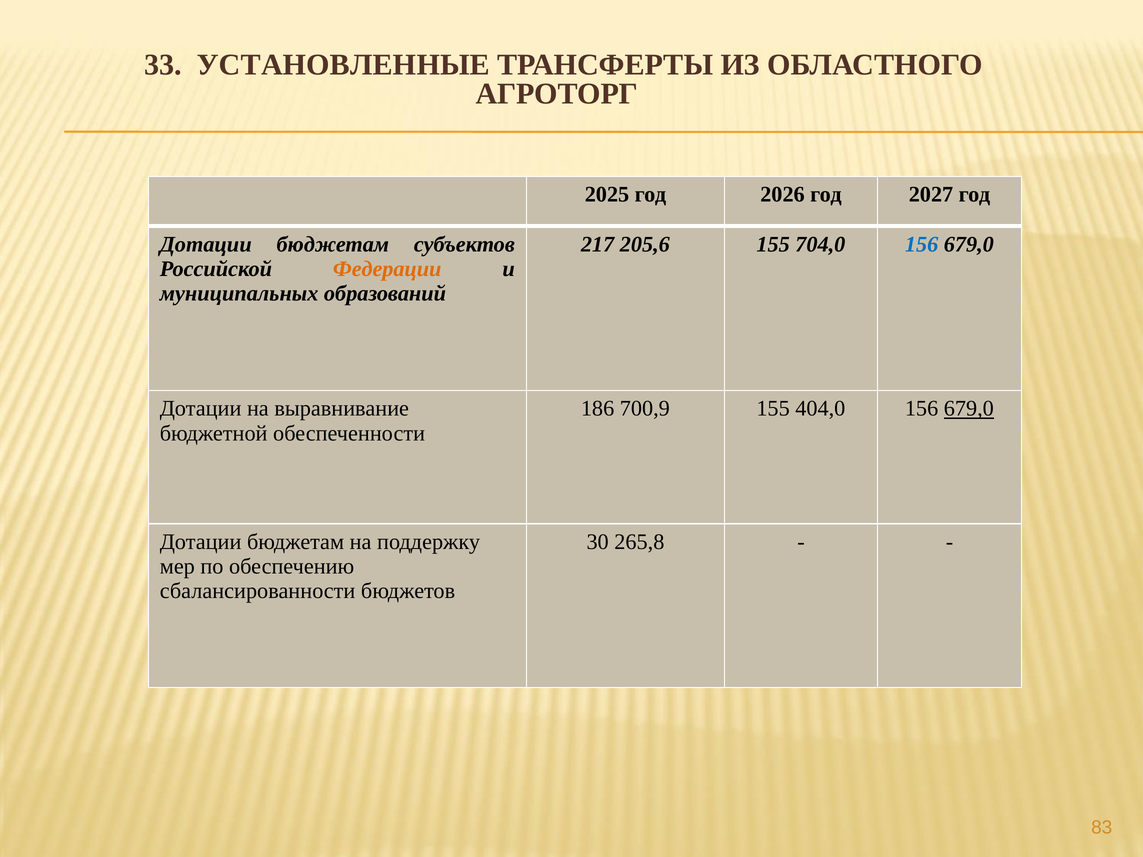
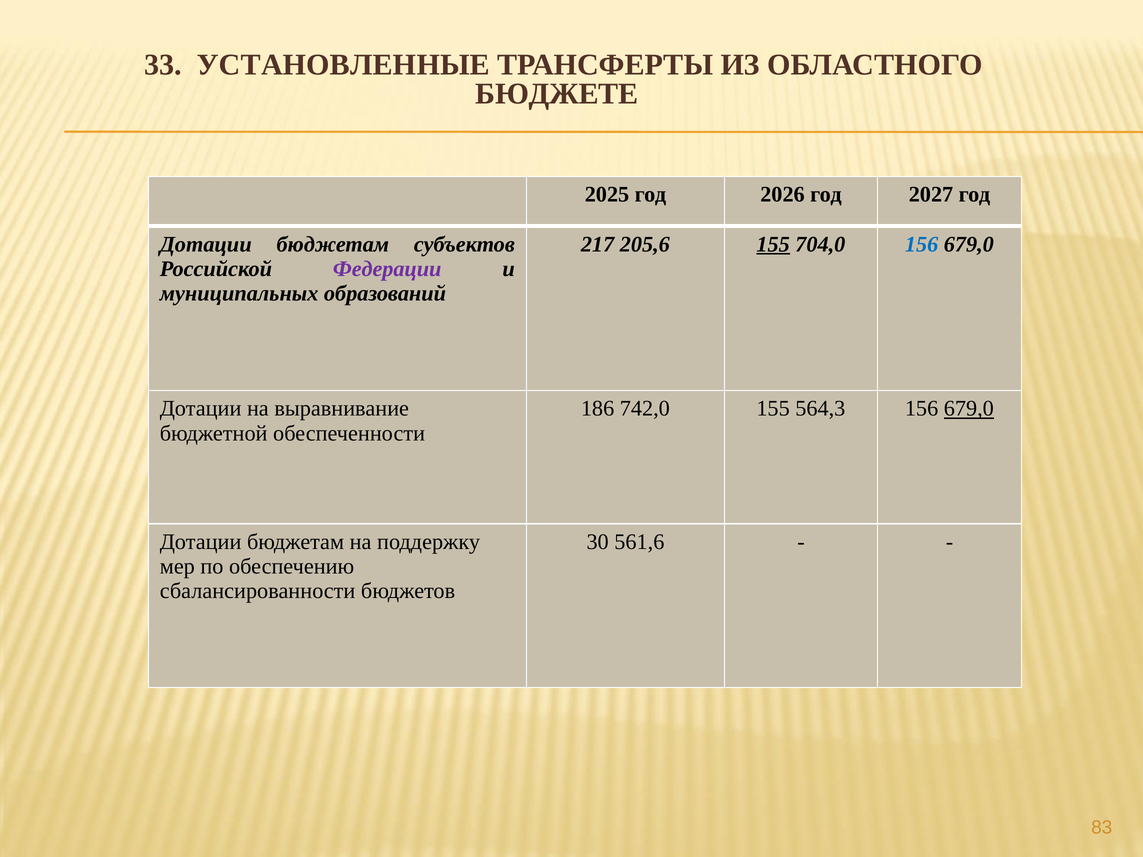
АГРОТОРГ: АГРОТОРГ -> БЮДЖЕТЕ (557, 94)
155 underline: none -> present (773, 244)
Федерации colour: orange -> purple (387, 269)
700,9: 700,9 -> 742,0 (645, 409)
404,0: 404,0 -> 564,3 (820, 409)
265,8: 265,8 -> 561,6 (639, 542)
